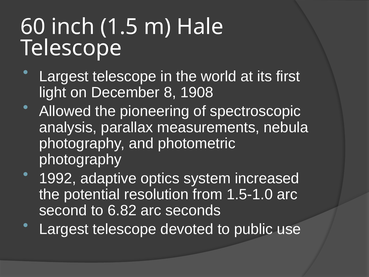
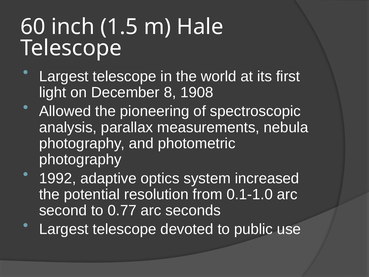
1.5-1.0: 1.5-1.0 -> 0.1-1.0 (250, 194)
6.82: 6.82 -> 0.77 (122, 210)
